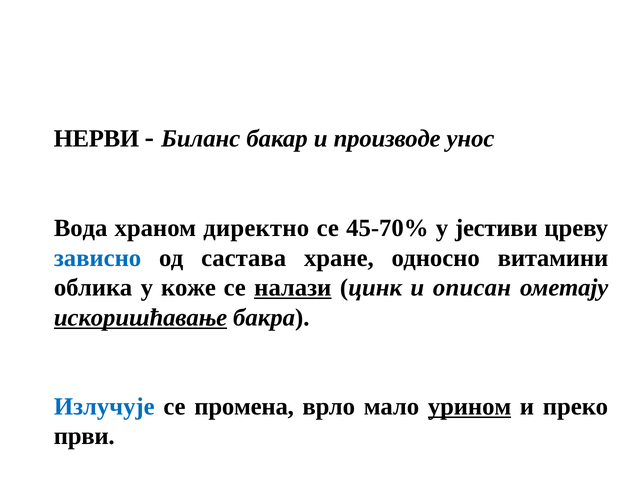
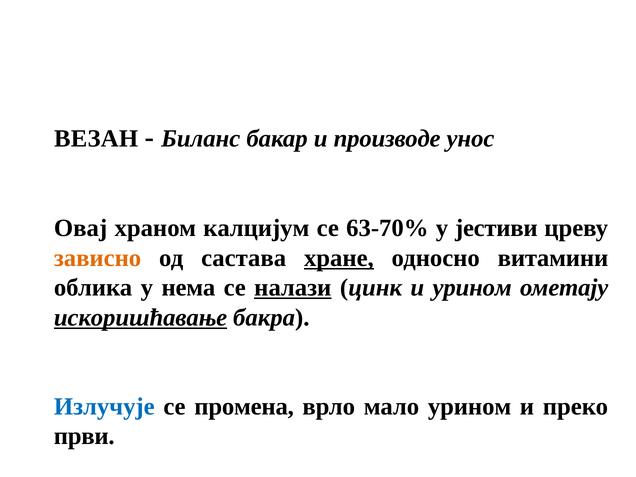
НЕРВИ: НЕРВИ -> ВЕЗАН (96, 139)
Вода: Вода -> Овај (81, 228)
директно: директно -> калцијум (256, 228)
45-70%: 45-70% -> 63-70% (387, 228)
зависно colour: blue -> orange (98, 258)
хране underline: none -> present (339, 258)
коже: коже -> нема (188, 288)
и описан: описан -> урином (472, 288)
урином underline: present -> none (470, 406)
